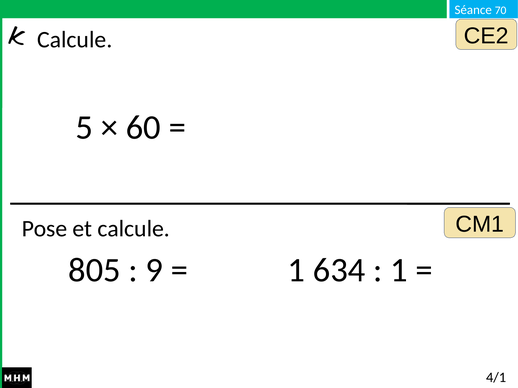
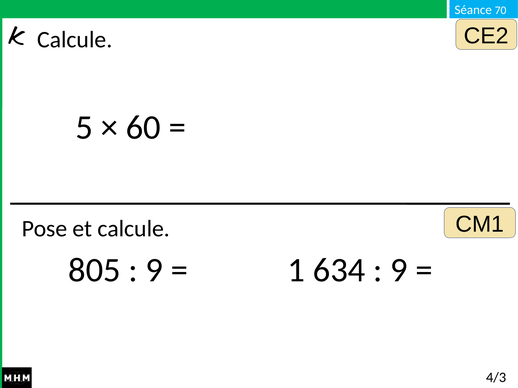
1: 1 -> 9 (399, 270)
4/1: 4/1 -> 4/3 (496, 378)
